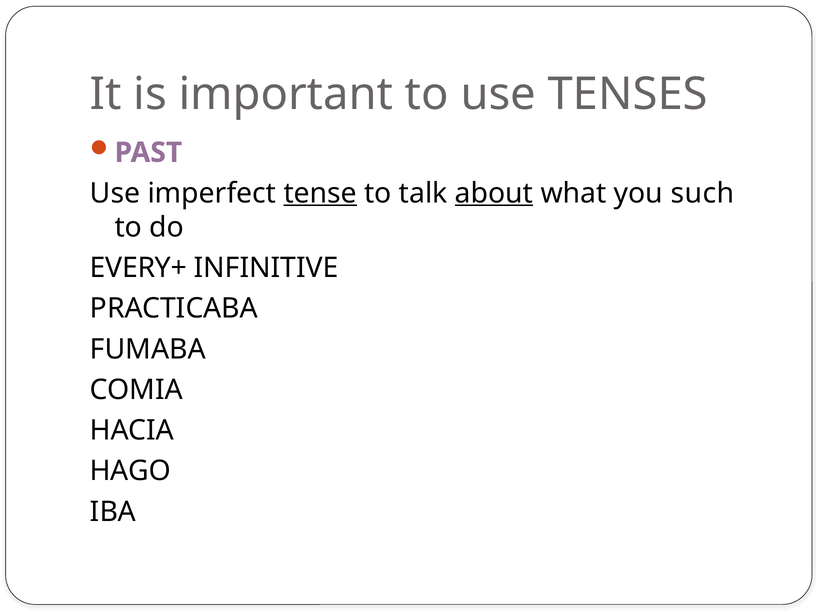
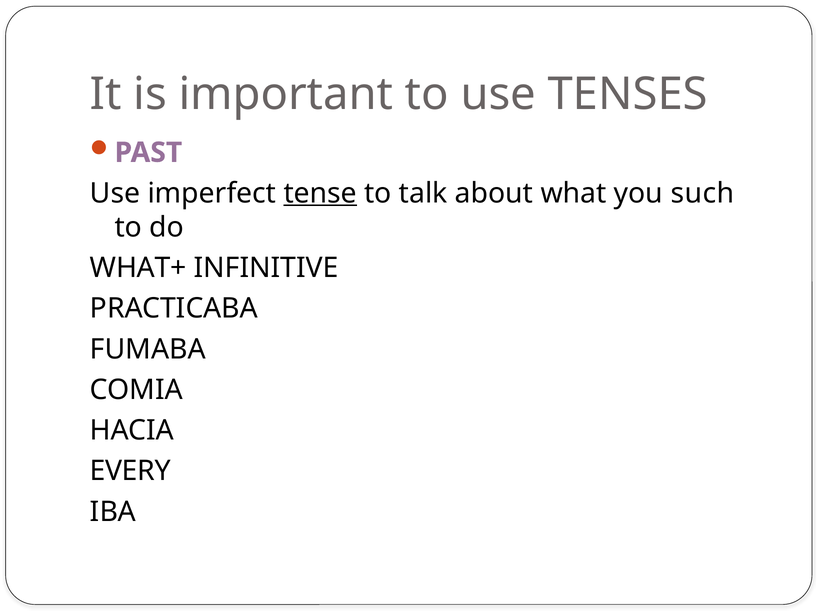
about underline: present -> none (494, 193)
EVERY+: EVERY+ -> WHAT+ (138, 268)
HAGO: HAGO -> EVERY (130, 471)
